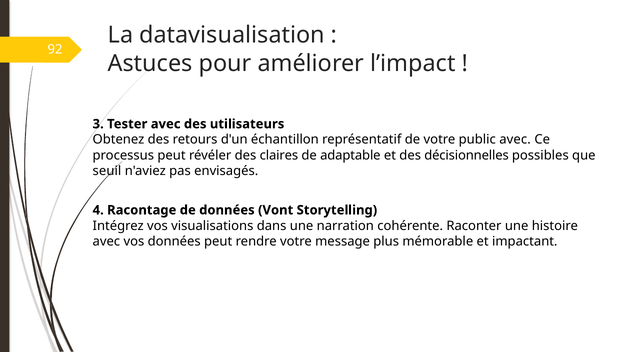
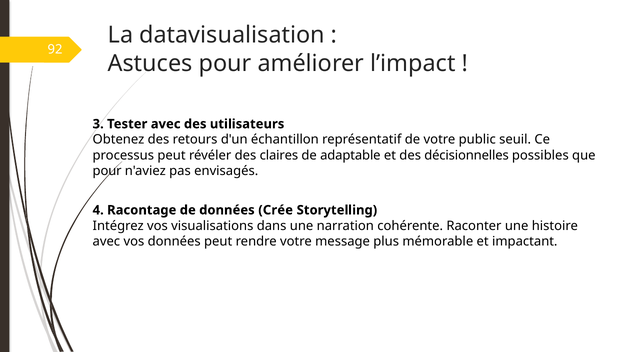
public avec: avec -> seuil (515, 139)
seuil: seuil -> pour (107, 171)
Vont: Vont -> Crée (276, 210)
